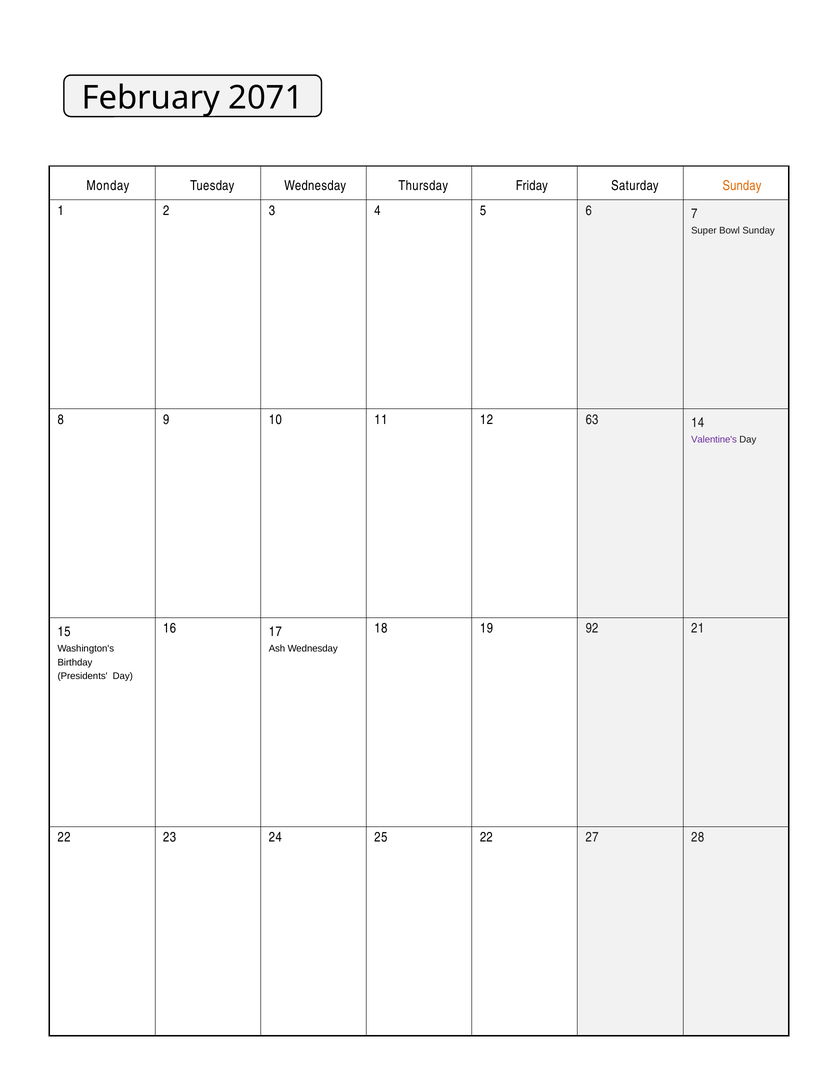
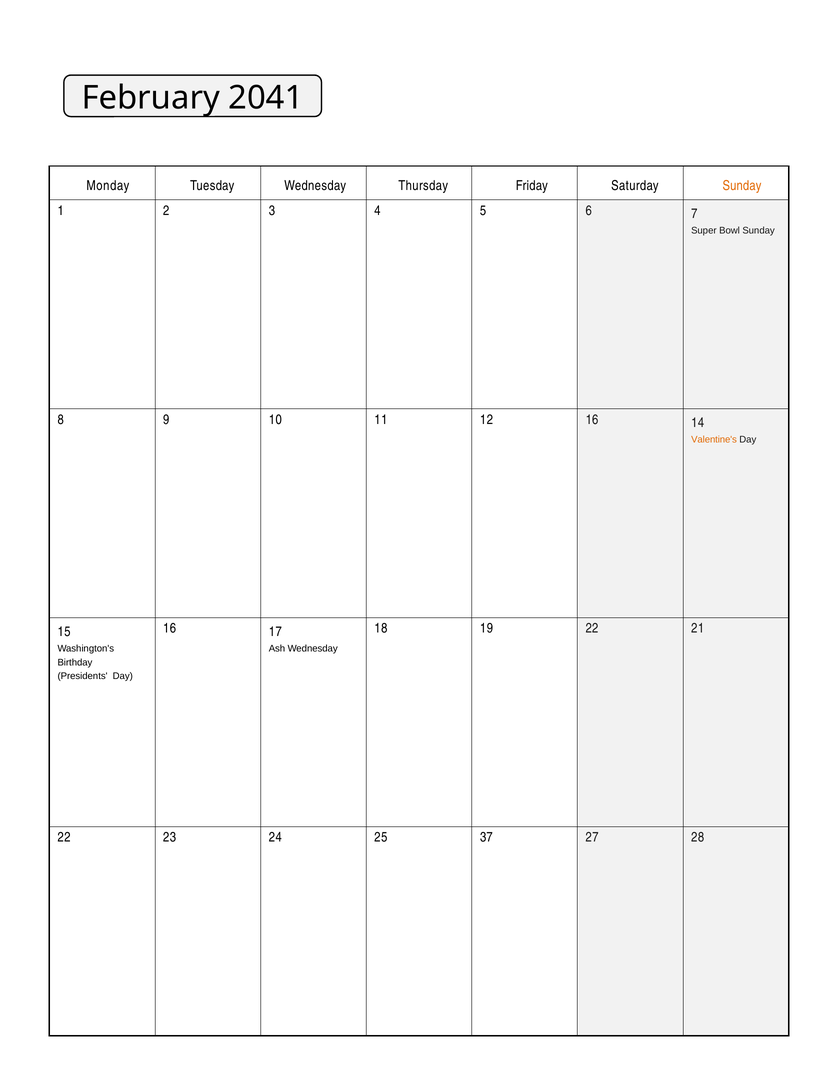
2071: 2071 -> 2041 (266, 98)
12 63: 63 -> 16 (592, 419)
Valentine's colour: purple -> orange (714, 439)
19 92: 92 -> 22 (592, 628)
25 22: 22 -> 37 (486, 837)
